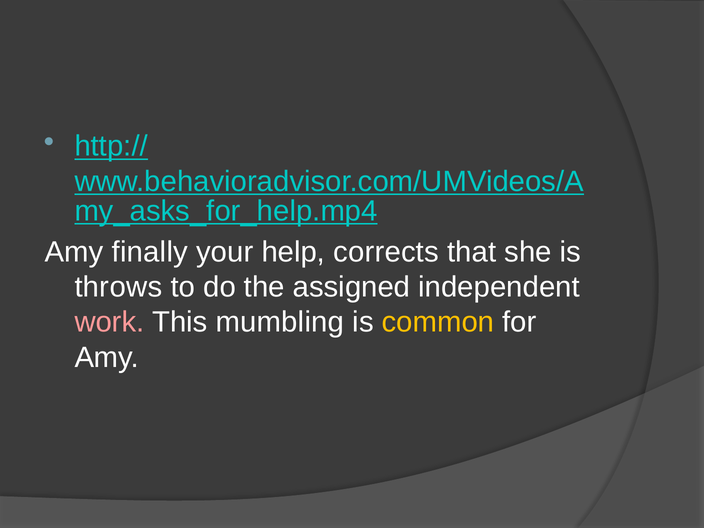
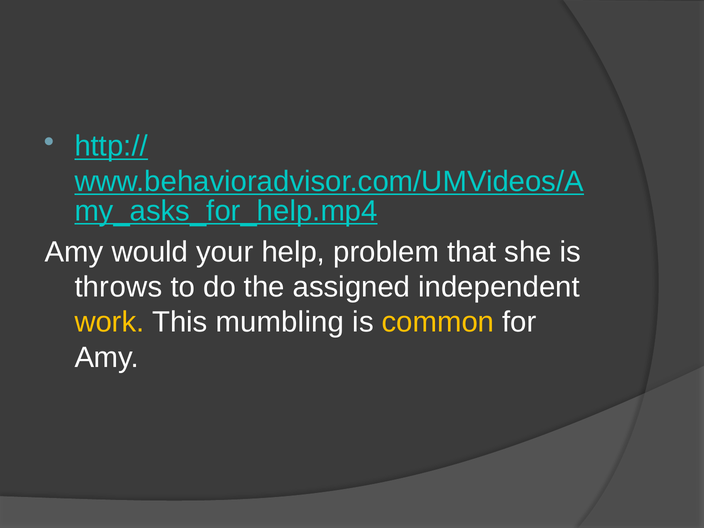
finally: finally -> would (150, 252)
corrects: corrects -> problem (386, 252)
work colour: pink -> yellow (109, 322)
